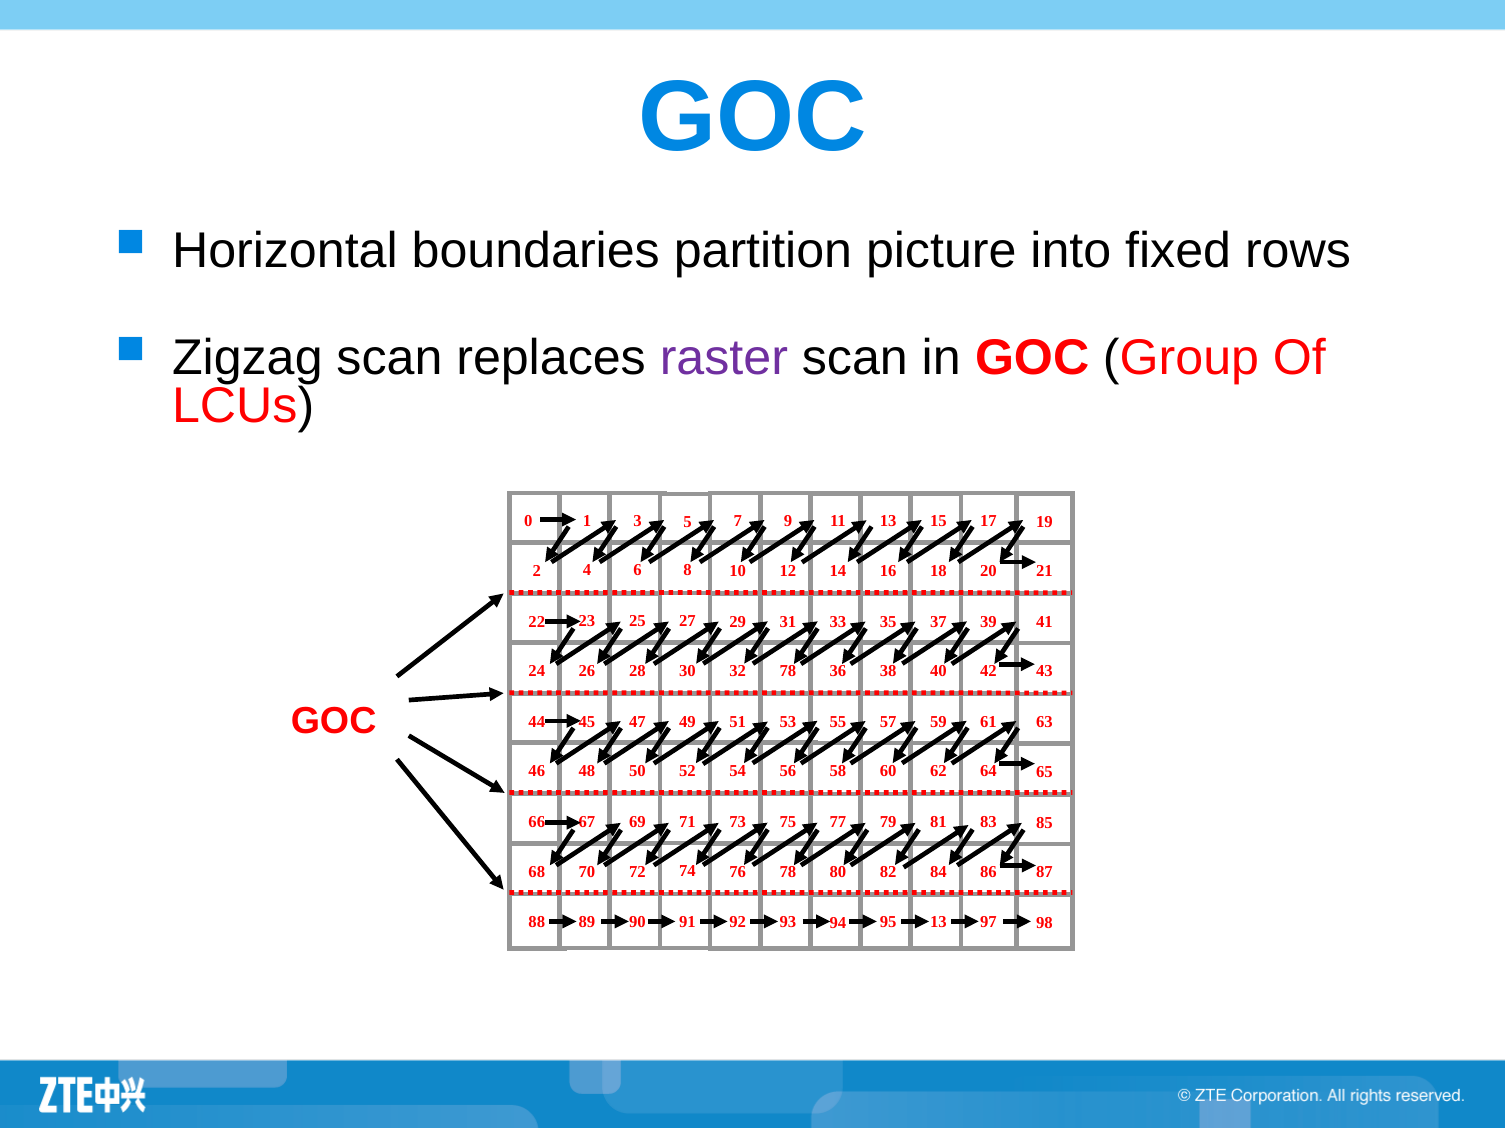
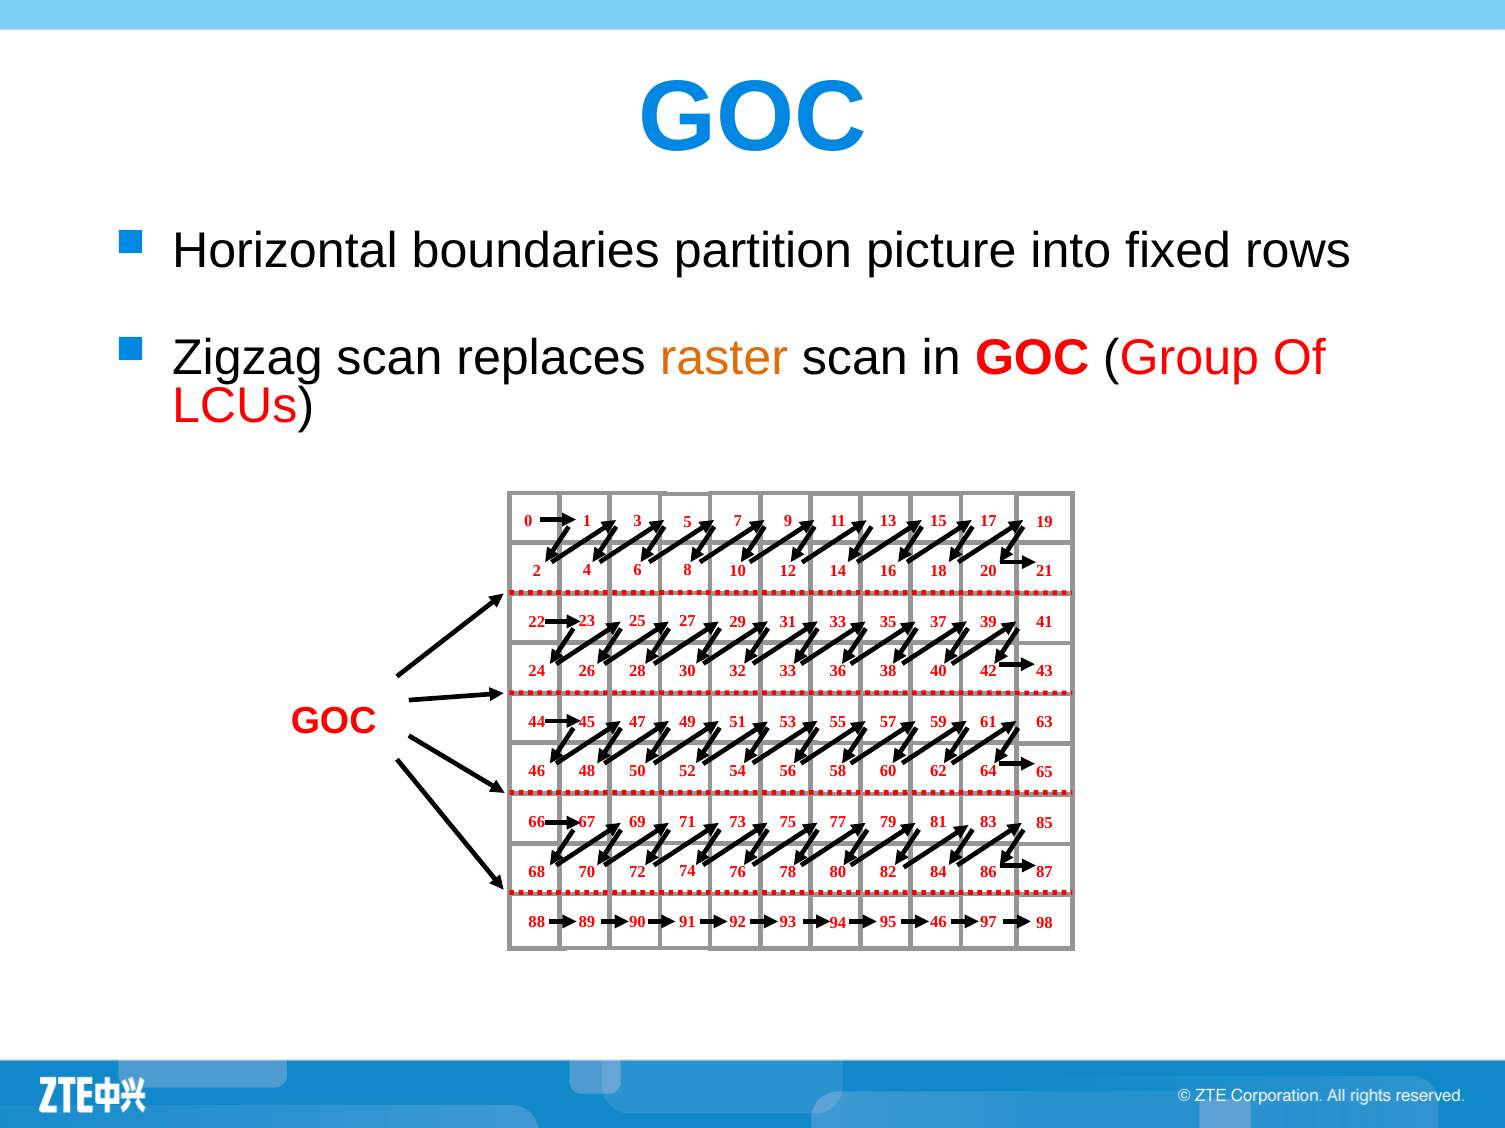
raster colour: purple -> orange (724, 358)
32 78: 78 -> 33 (788, 671)
95 13: 13 -> 46 (938, 923)
